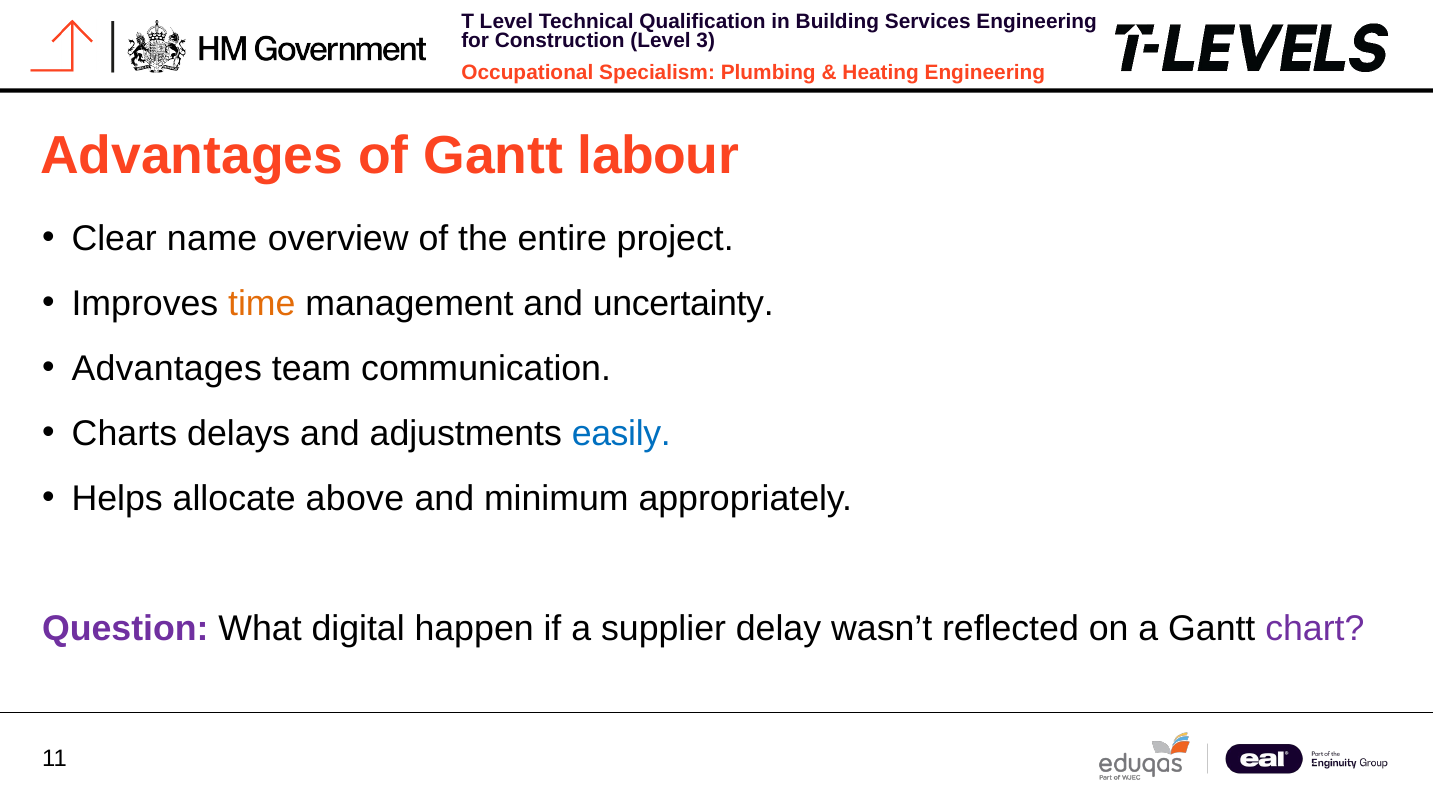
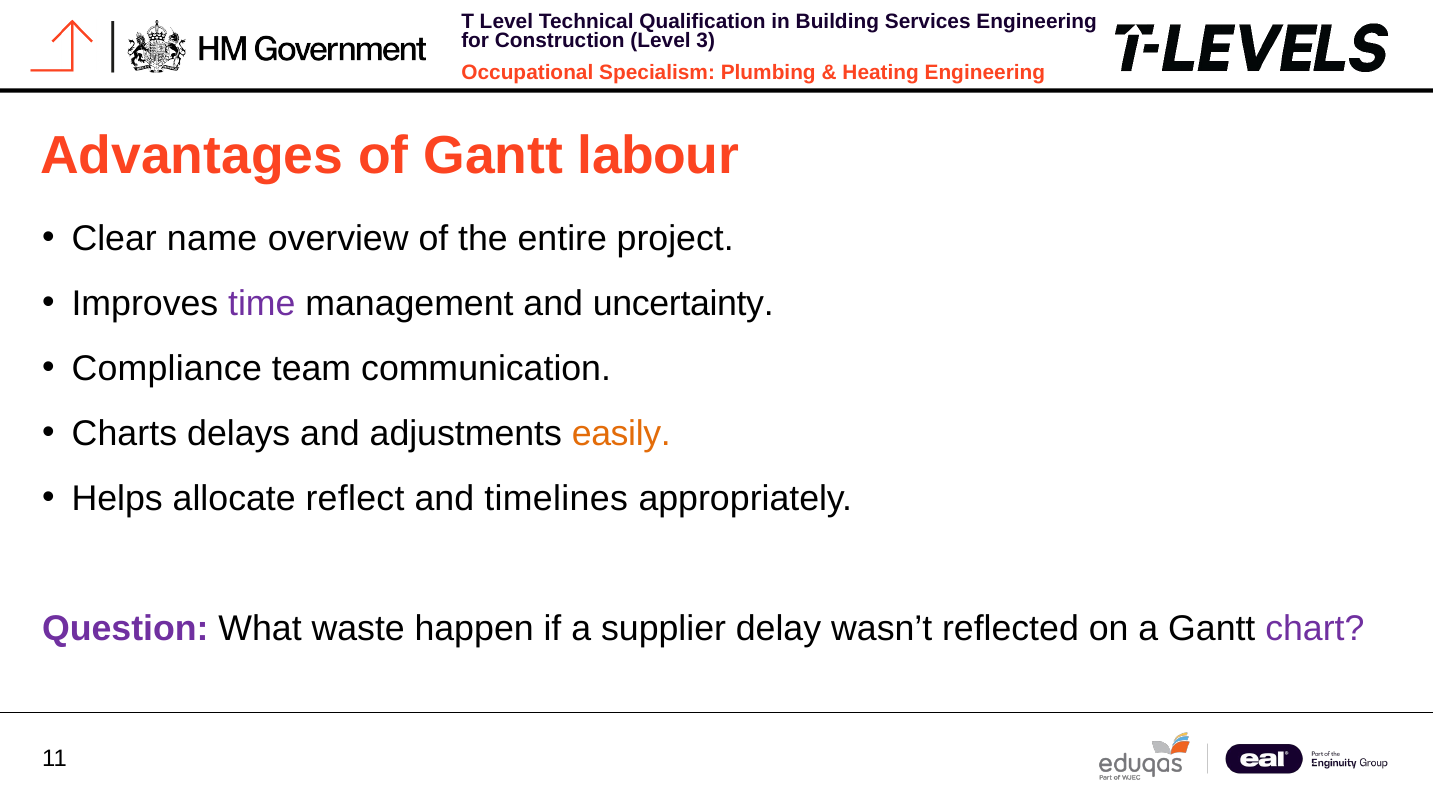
time colour: orange -> purple (262, 304)
Advantages: Advantages -> Compliance (167, 369)
easily colour: blue -> orange (621, 434)
above: above -> reflect (355, 499)
minimum: minimum -> timelines (556, 499)
digital: digital -> waste (358, 628)
